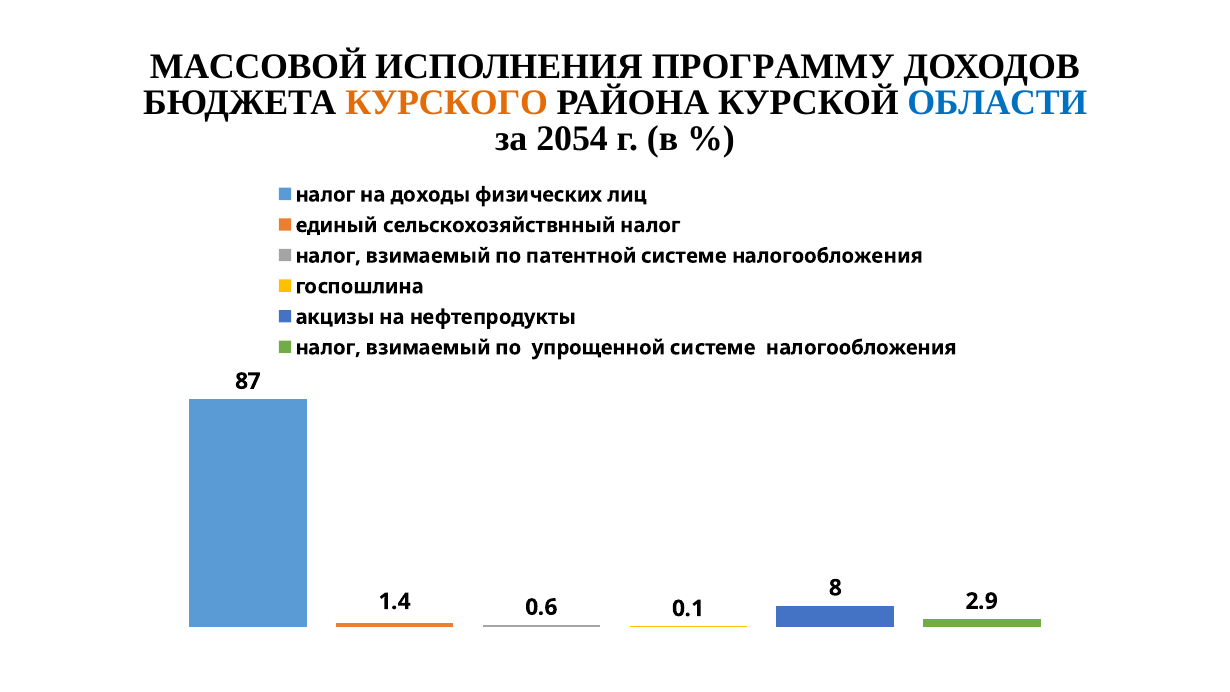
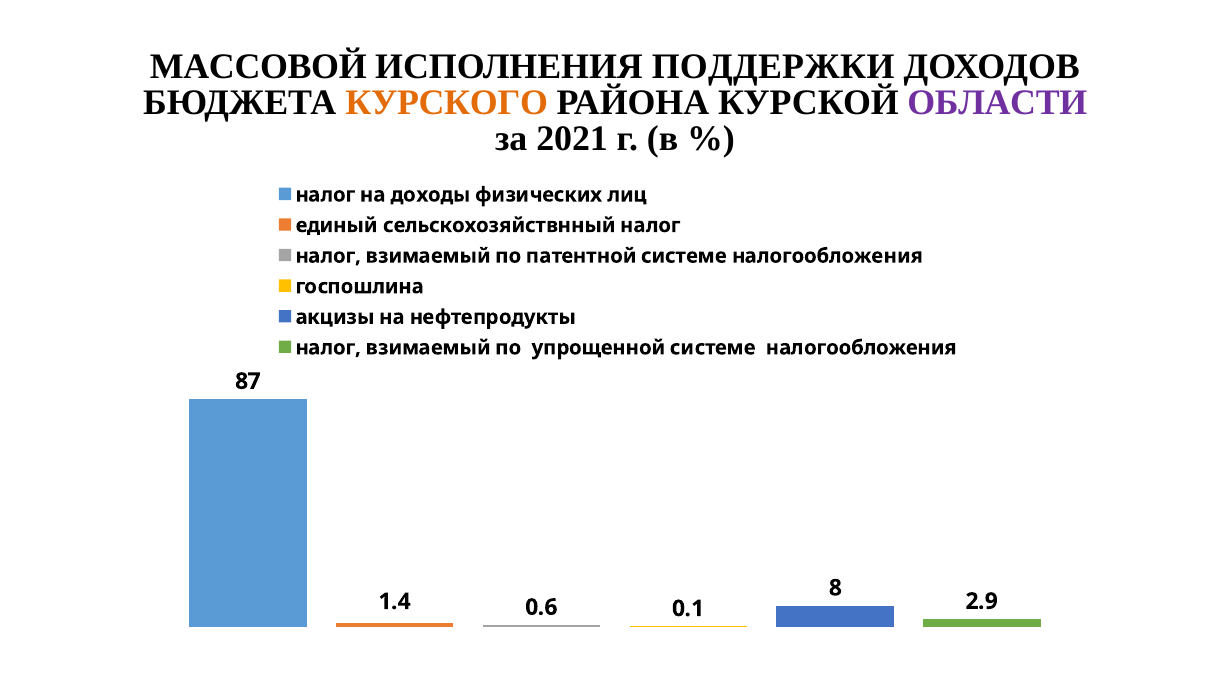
ПРОГРАММУ: ПРОГРАММУ -> ПОДДЕРЖКИ (773, 67)
ОБЛАСТИ colour: blue -> purple (997, 103)
2054: 2054 -> 2021 (572, 138)
